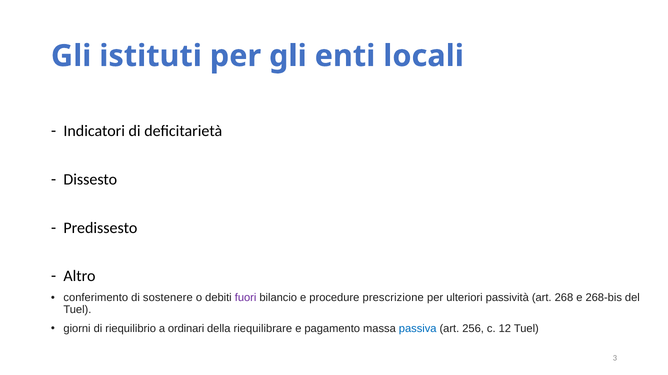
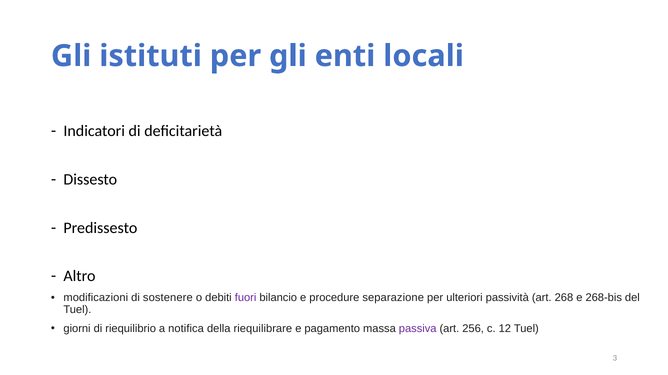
conferimento: conferimento -> modificazioni (96, 298)
prescrizione: prescrizione -> separazione (393, 298)
ordinari: ordinari -> notifica (186, 329)
passiva colour: blue -> purple (418, 329)
